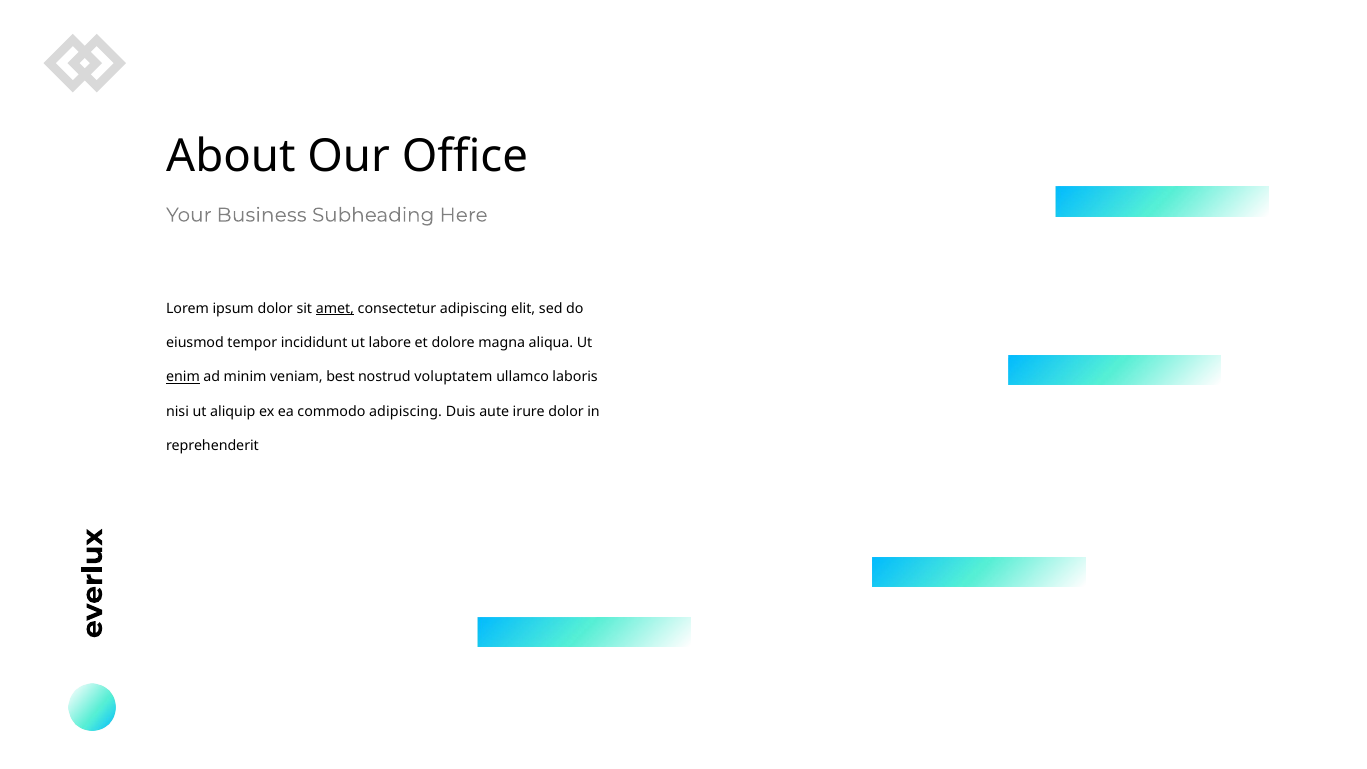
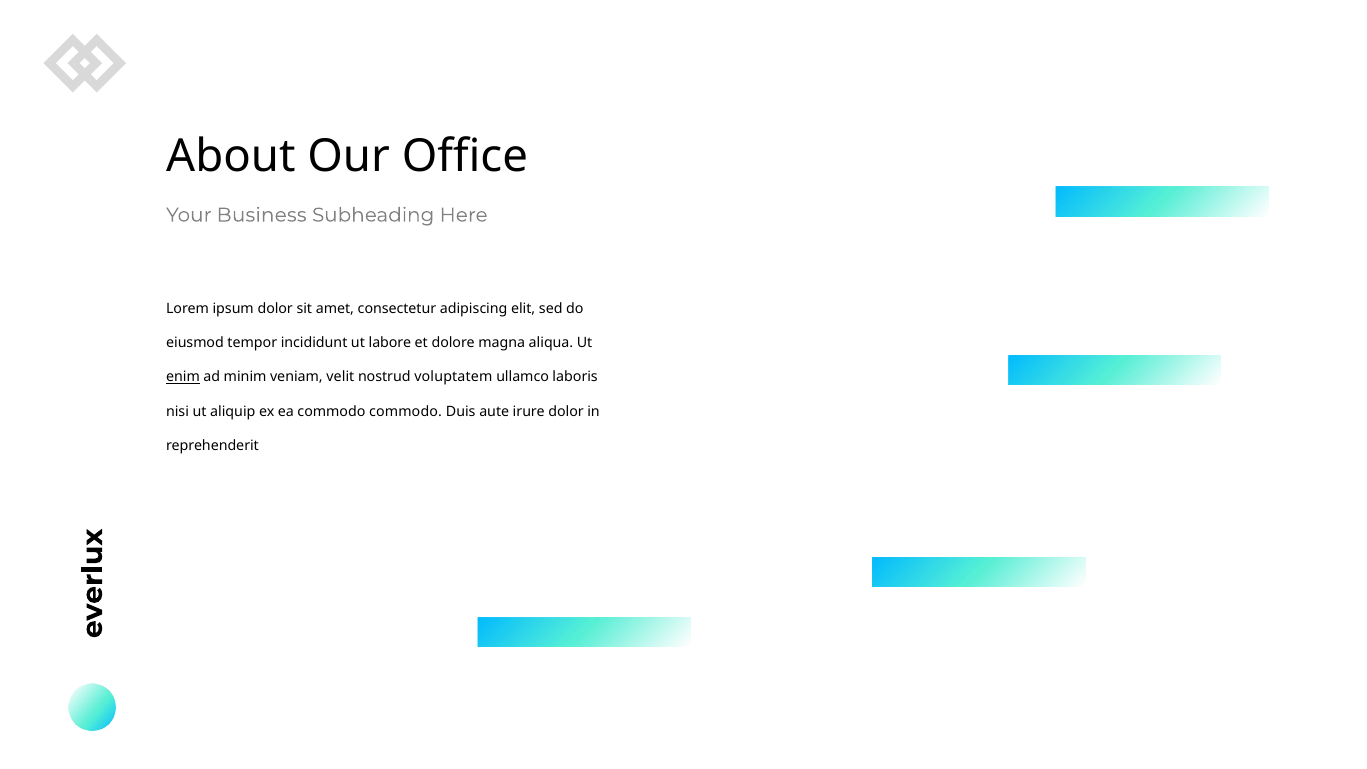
amet underline: present -> none (335, 309)
best: best -> velit (340, 377)
commodo adipiscing: adipiscing -> commodo (406, 411)
